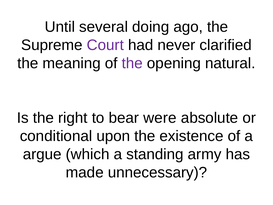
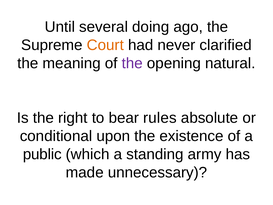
Court colour: purple -> orange (105, 45)
were: were -> rules (160, 118)
argue: argue -> public (42, 154)
